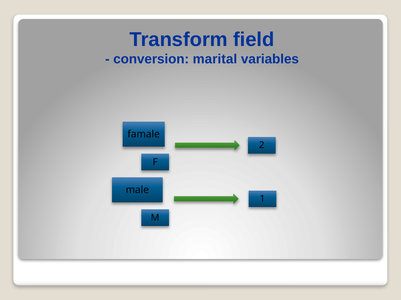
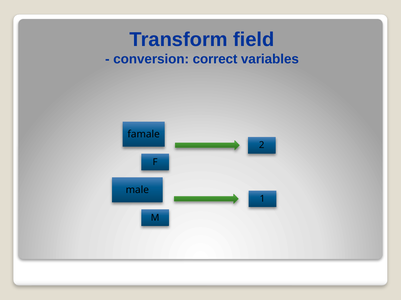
marital: marital -> correct (215, 59)
